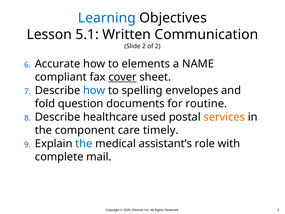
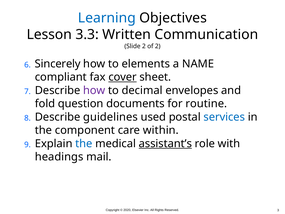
5.1: 5.1 -> 3.3 (87, 35)
Accurate: Accurate -> Sincerely (58, 64)
how colour: blue -> purple (94, 90)
spelling: spelling -> decimal (142, 90)
healthcare: healthcare -> guidelines (110, 117)
services colour: orange -> blue (224, 117)
timely: timely -> within (161, 130)
assistant’s underline: none -> present (165, 143)
complete: complete -> headings (59, 157)
